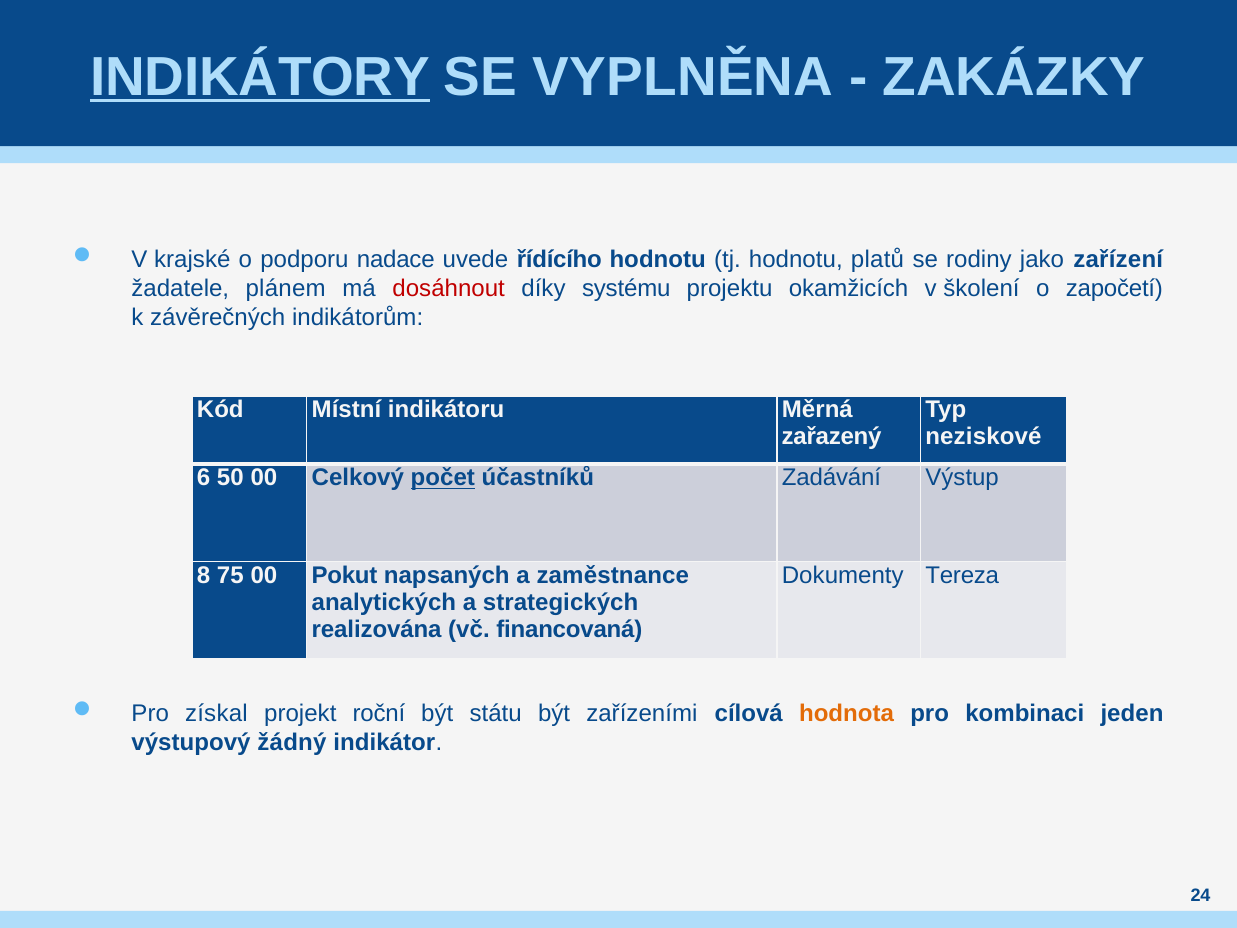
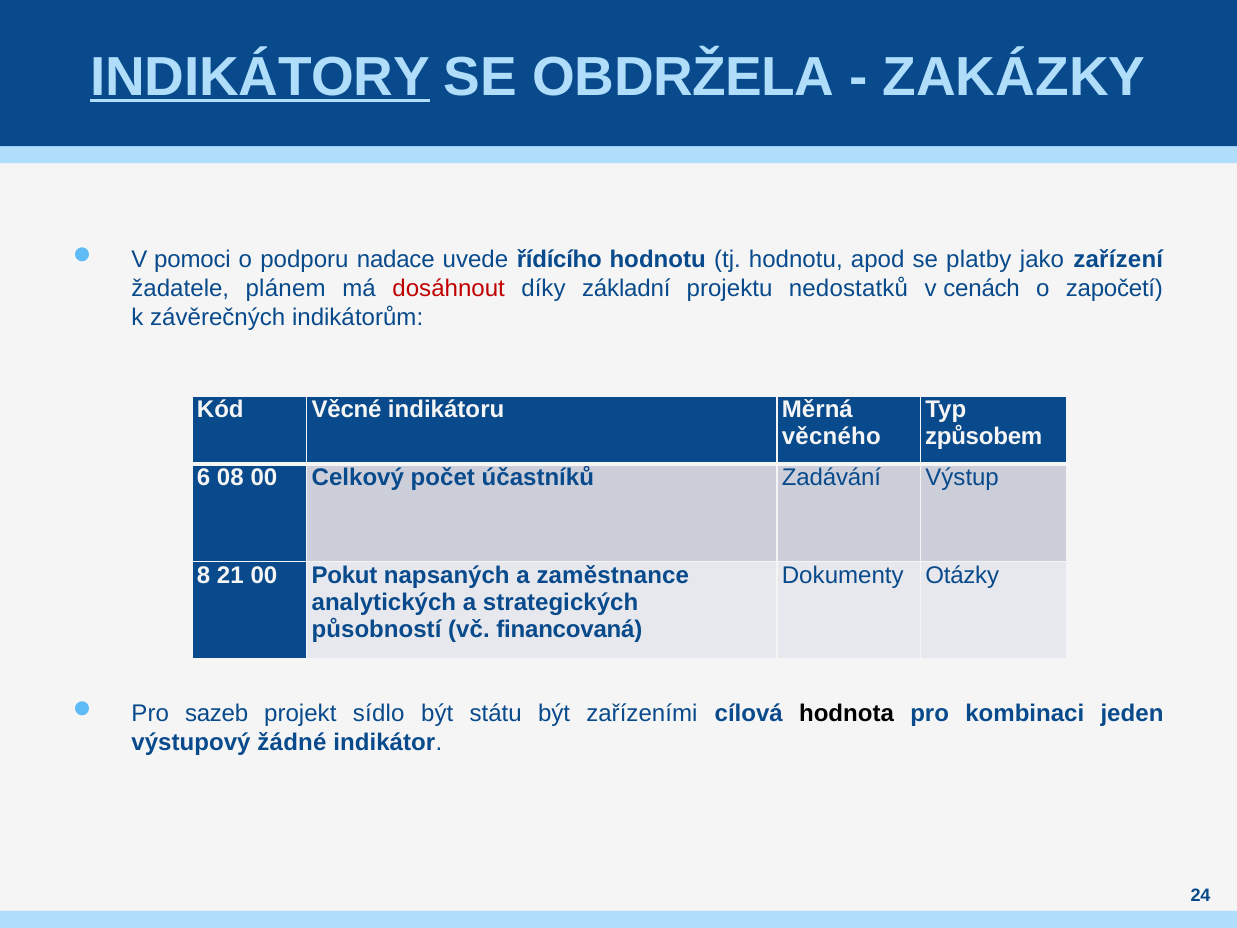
VYPLNĚNA: VYPLNĚNA -> OBDRŽELA (683, 77)
krajské: krajské -> pomoci (192, 260)
platů: platů -> apod (878, 260)
rodiny: rodiny -> platby (979, 260)
systému: systému -> základní (626, 289)
okamžicích: okamžicích -> nedostatků (848, 289)
školení: školení -> cenách (982, 289)
Místní: Místní -> Věcné (347, 410)
zařazený: zařazený -> věcného (831, 437)
neziskové: neziskové -> způsobem (984, 437)
50: 50 -> 08 (230, 478)
počet underline: present -> none (443, 478)
75: 75 -> 21 (230, 575)
Tereza: Tereza -> Otázky (962, 575)
realizována: realizována -> působností (377, 629)
získal: získal -> sazeb (217, 714)
roční: roční -> sídlo (379, 714)
hodnota colour: orange -> black (847, 714)
žádný: žádný -> žádné (292, 742)
